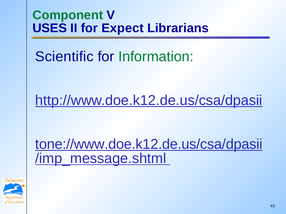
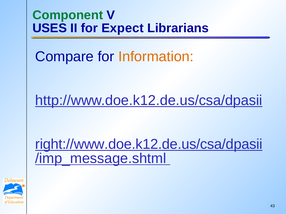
Scientific: Scientific -> Compare (64, 57)
Information colour: green -> orange (156, 57)
tone://www.doe.k12.de.us/csa/dpasii: tone://www.doe.k12.de.us/csa/dpasii -> right://www.doe.k12.de.us/csa/dpasii (149, 144)
